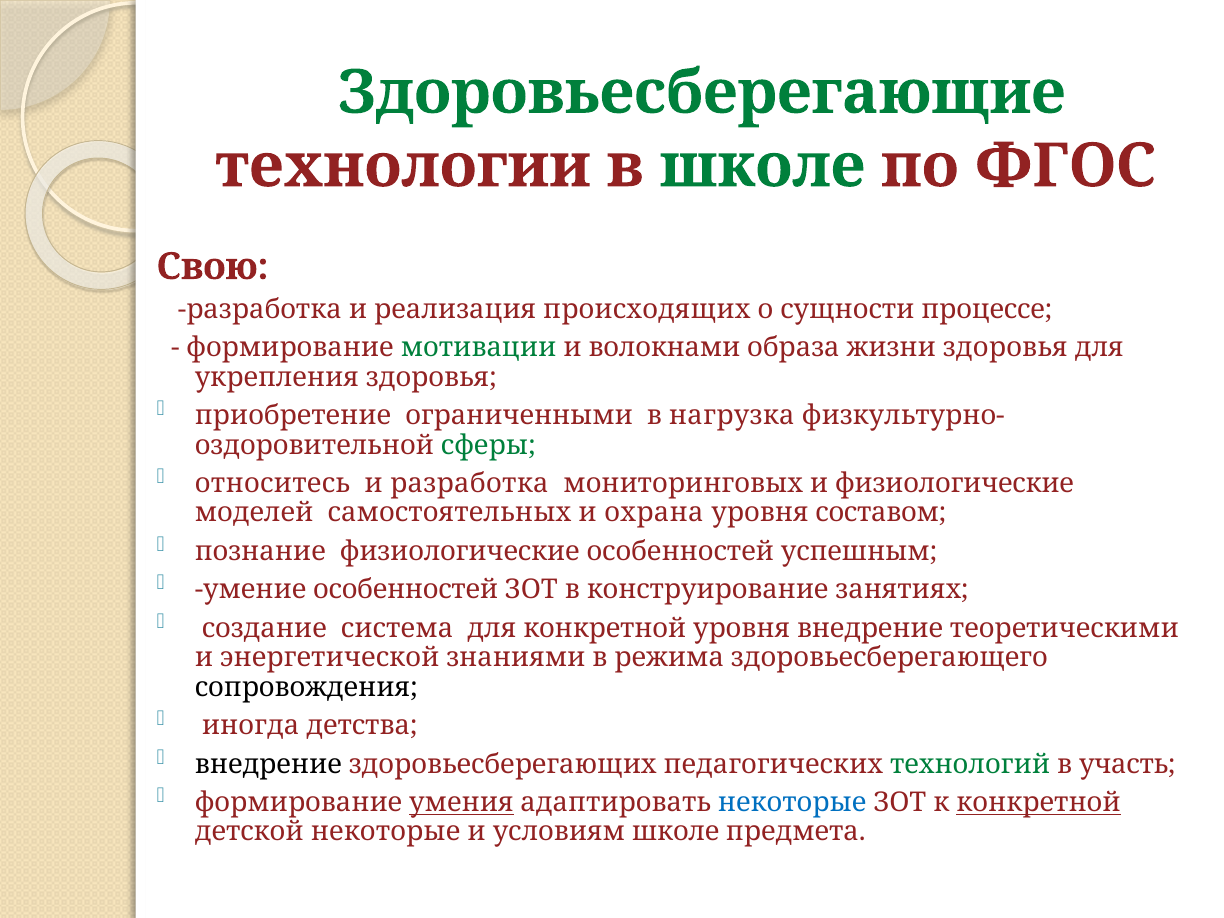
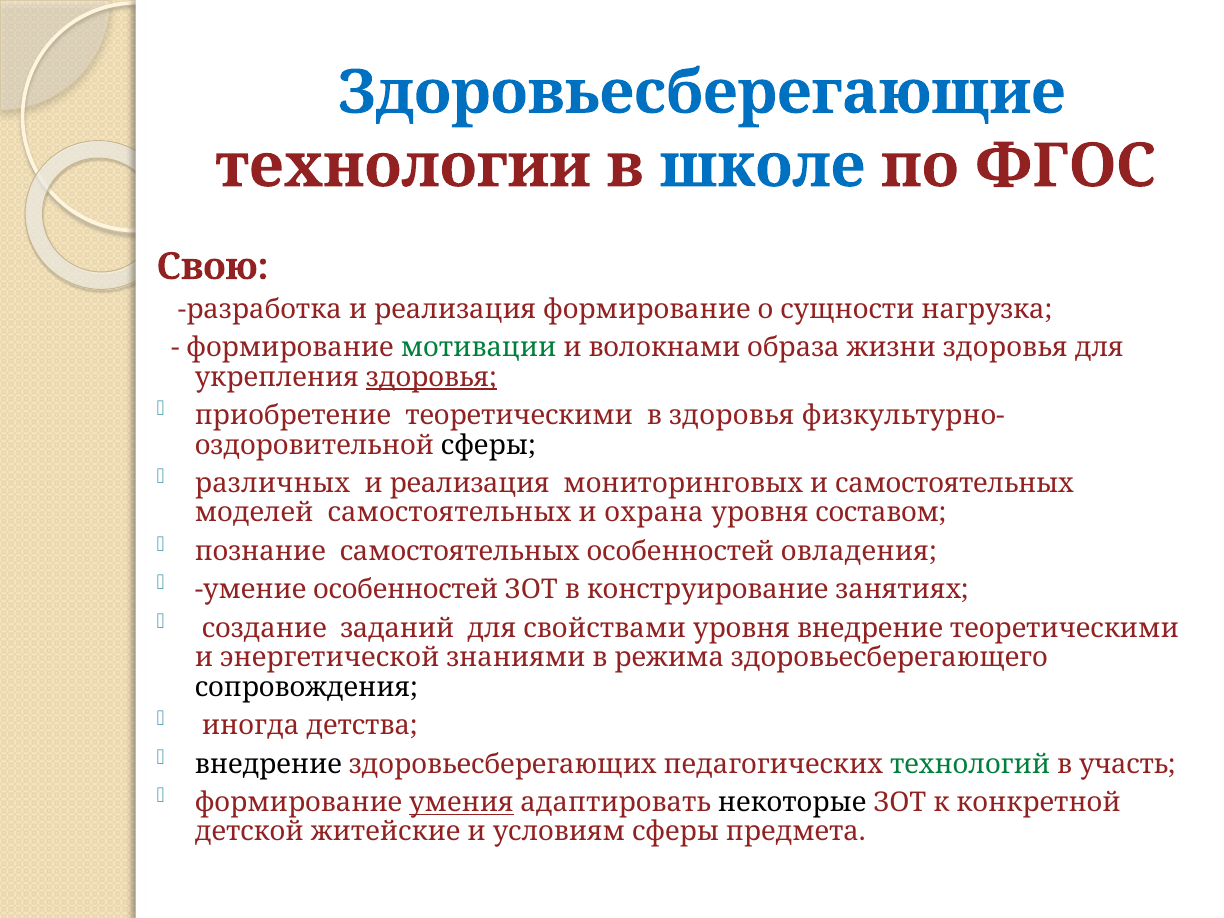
Здоровьесберегающие colour: green -> blue (702, 93)
школе colour: green -> blue (762, 166)
реализация происходящих: происходящих -> формирование (647, 309)
процессе: процессе -> нагрузка (987, 309)
здоровья underline: none -> present (431, 377)
приобретение ограниченными: ограниченными -> теоретическими (519, 416)
в нагрузка: нагрузка -> здоровья (732, 416)
сферы colour: green -> black (488, 445)
относитесь: относитесь -> различных (273, 484)
разработка: разработка -> реализация (470, 484)
и физиологические: физиологические -> самостоятельных (955, 484)
познание физиологические: физиологические -> самостоятельных (460, 551)
успешным: успешным -> овладения (859, 551)
система: система -> заданий (397, 628)
для конкретной: конкретной -> свойствами (605, 628)
некоторые colour: blue -> black (792, 803)
конкретной underline: present -> none (1039, 803)
детской некоторые: некоторые -> житейские (386, 832)
условиям школе: школе -> сферы (676, 832)
